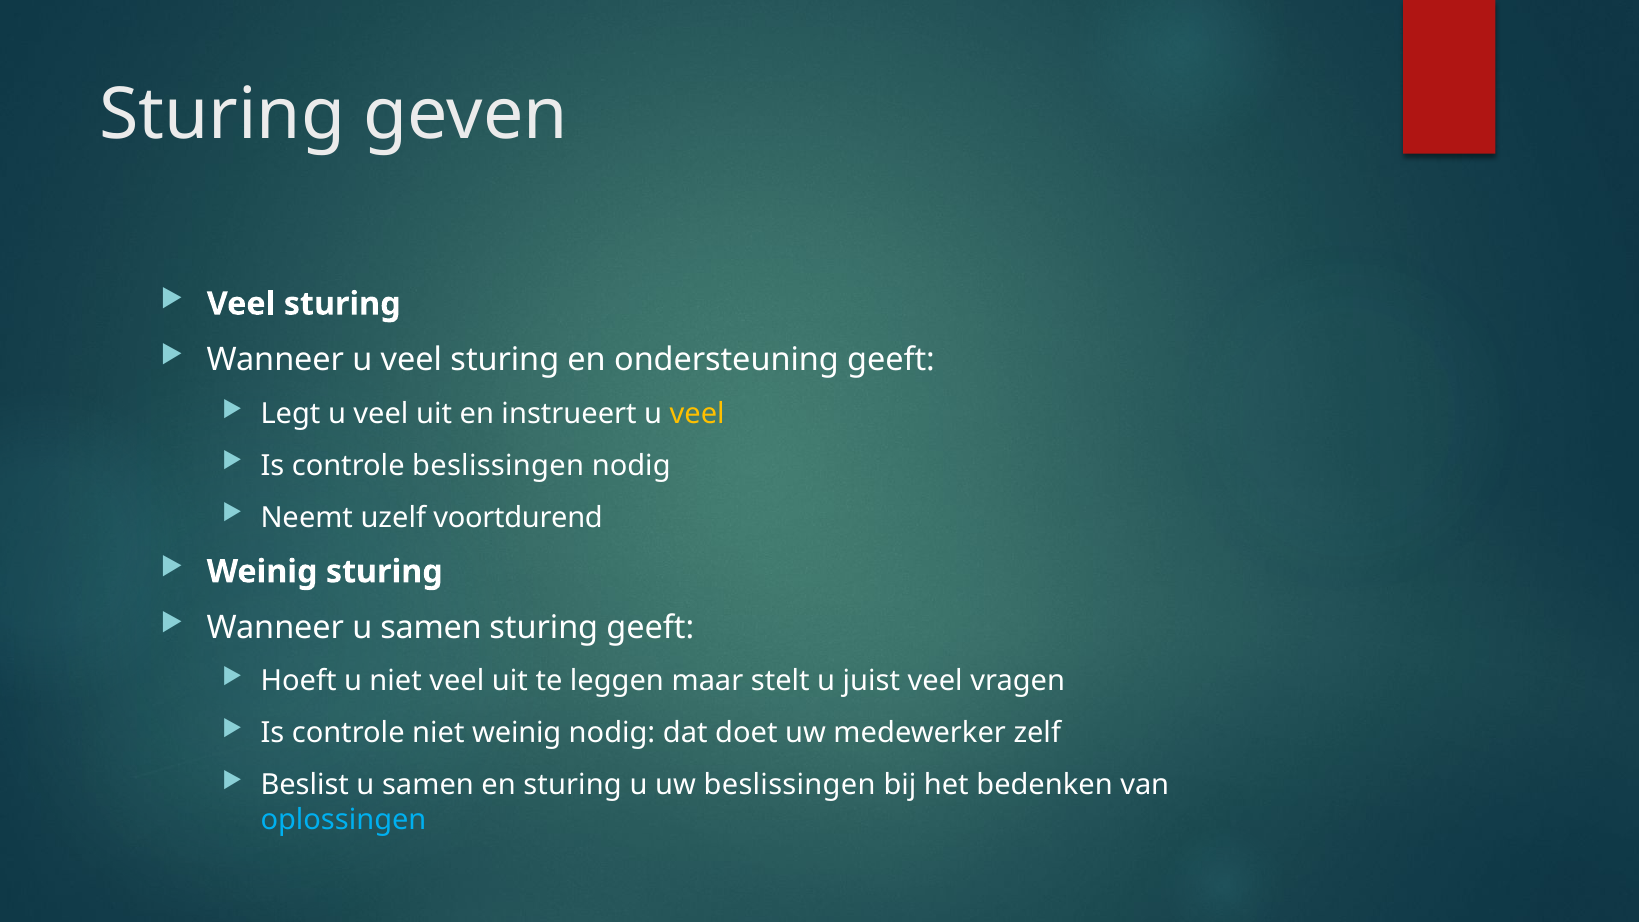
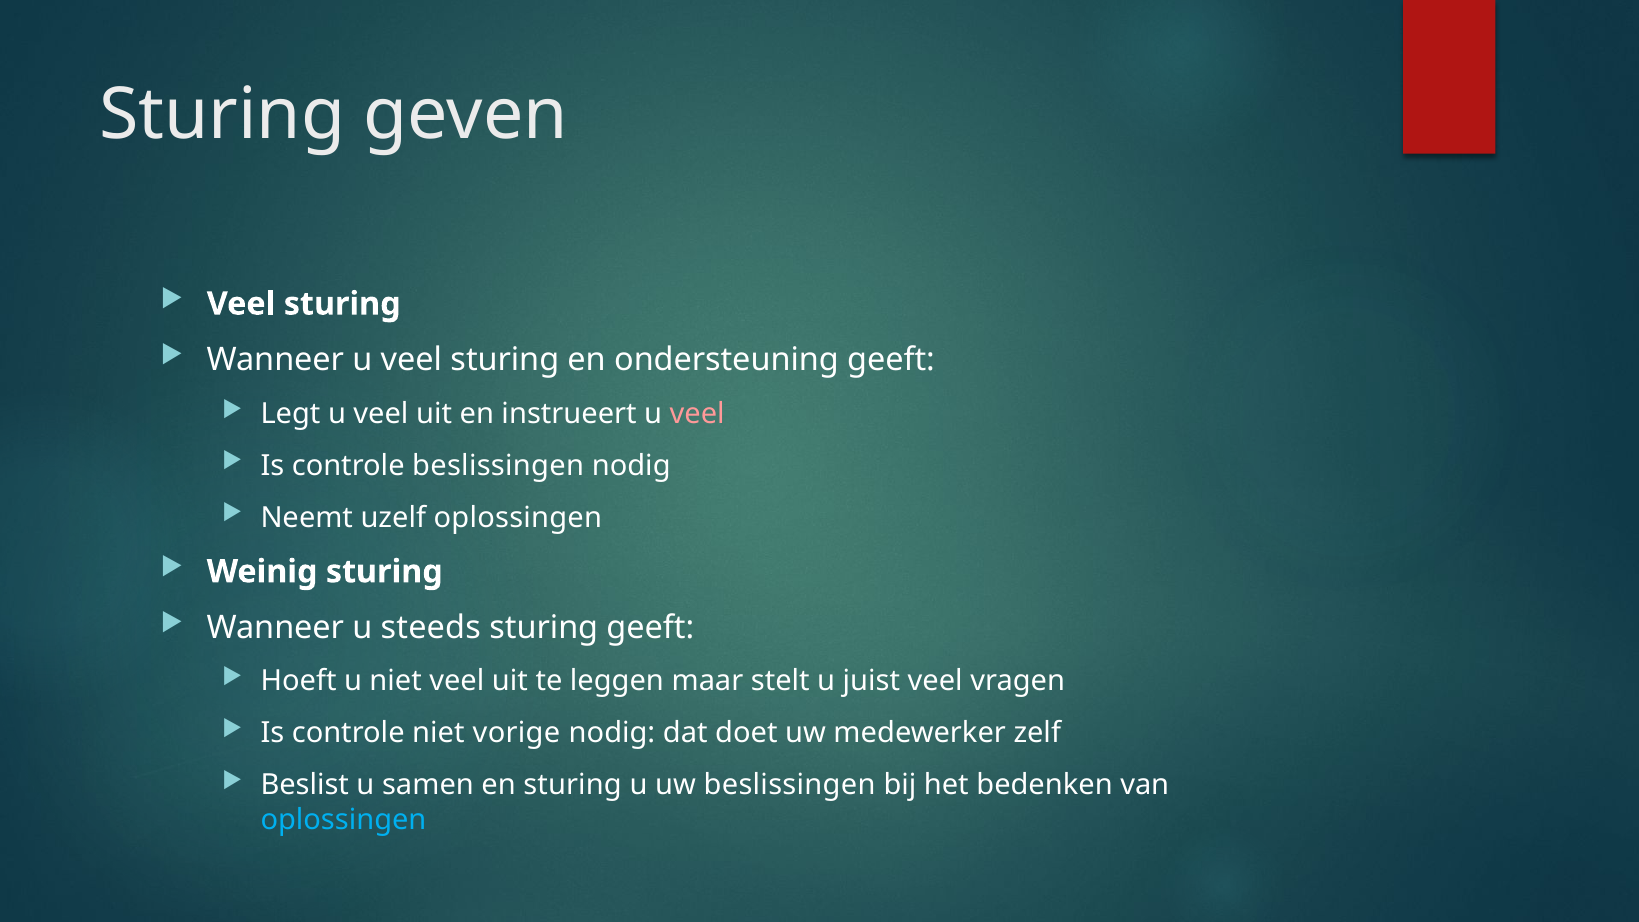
veel colour: yellow -> pink (697, 414)
uzelf voortdurend: voortdurend -> oplossingen (518, 517)
Wanneer u samen: samen -> steeds (431, 628)
niet weinig: weinig -> vorige (516, 733)
